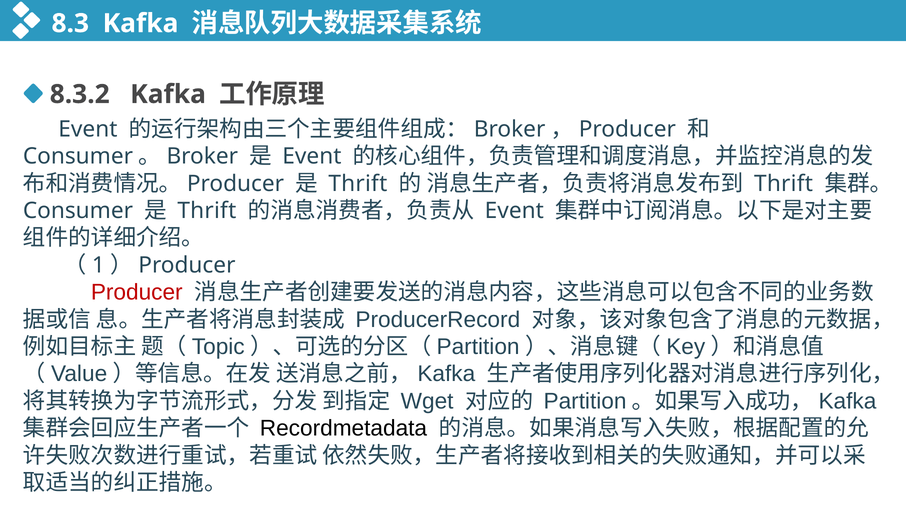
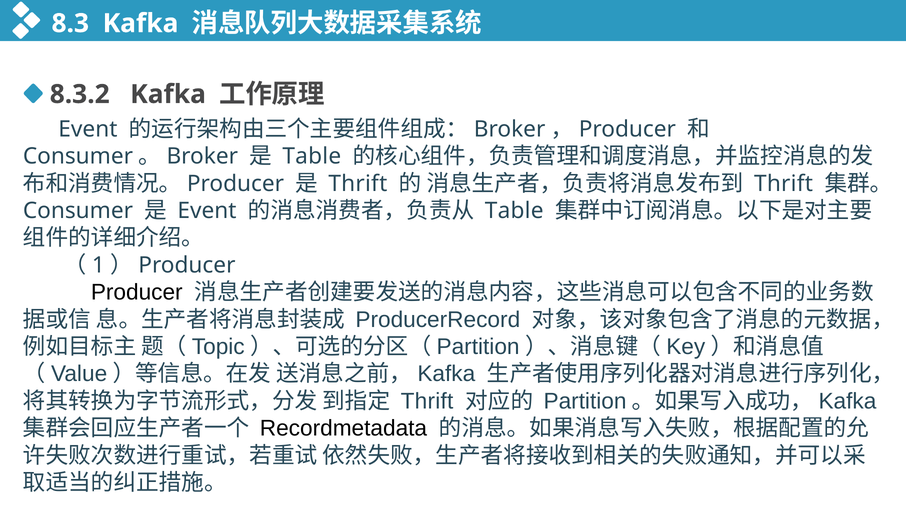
Event: Event -> Table (312, 156)
Thrift: Thrift -> Event (207, 211)
Event: Event -> Table (514, 211)
Producer colour: red -> black (137, 292)
Wget: Wget -> Thrift (427, 401)
